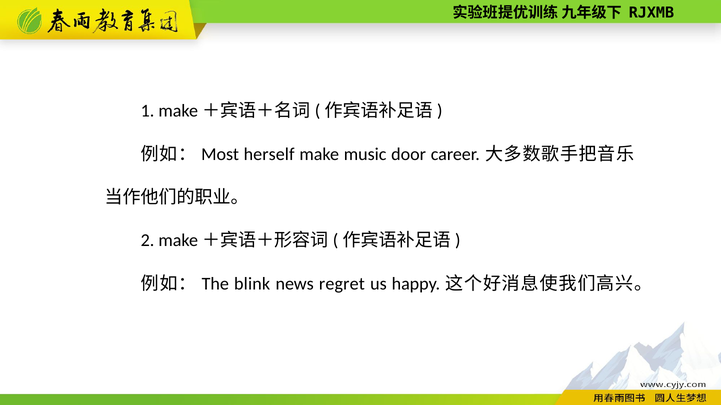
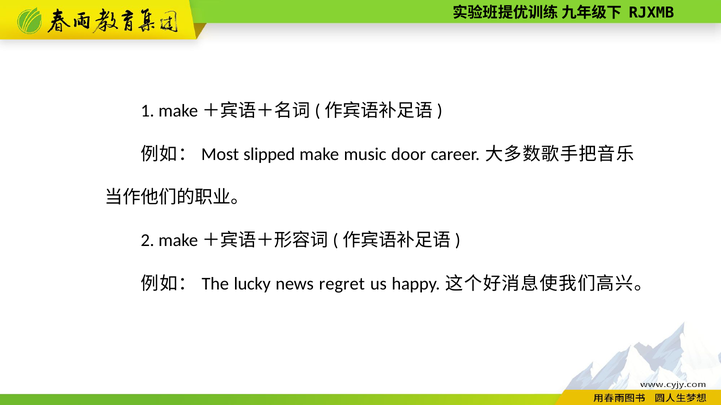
herself: herself -> slipped (269, 154)
blink: blink -> lucky (252, 284)
